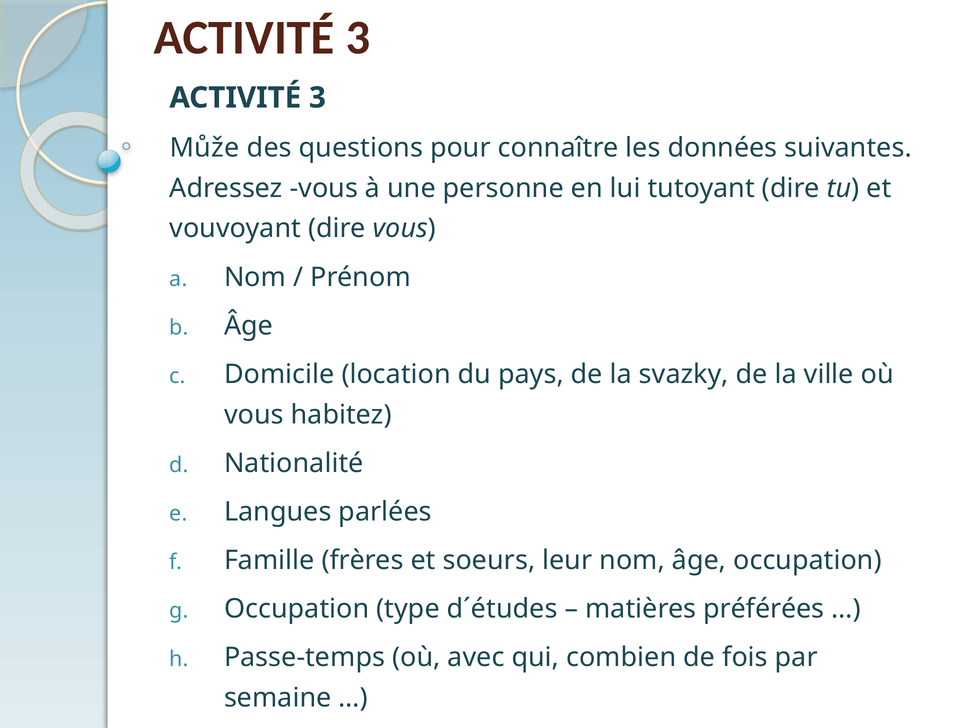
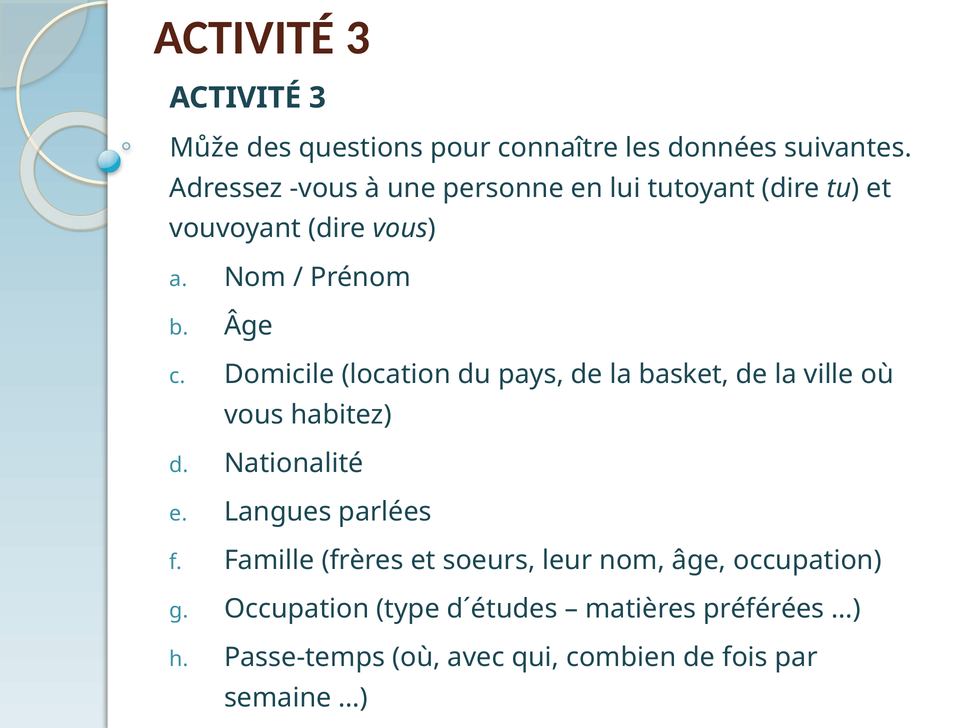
svazky: svazky -> basket (684, 374)
